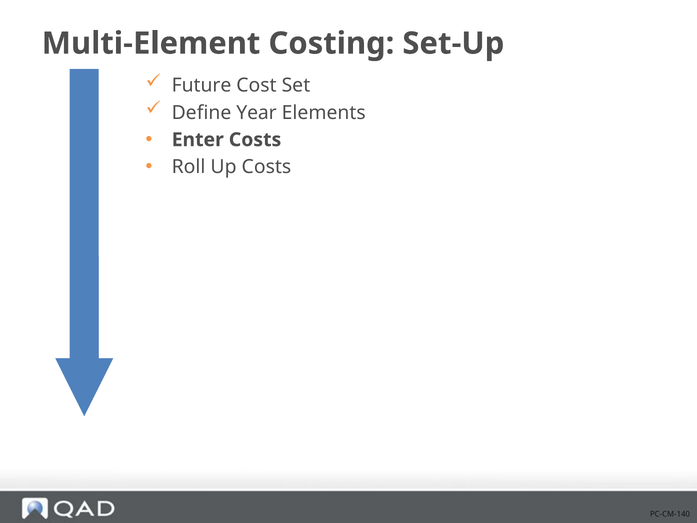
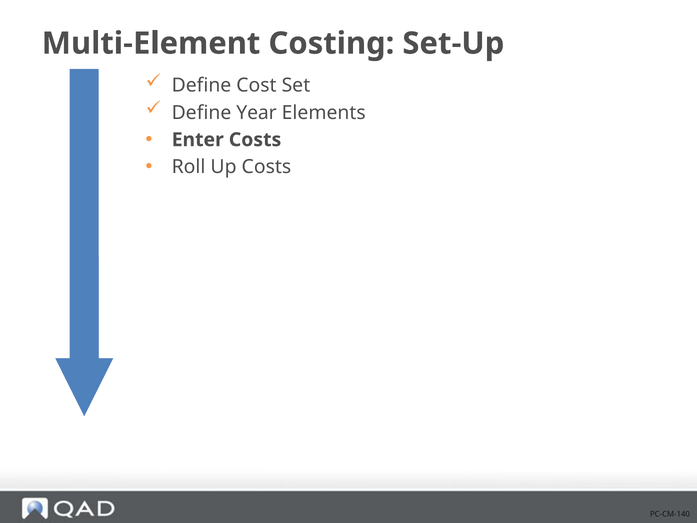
Future: Future -> Define (201, 85)
